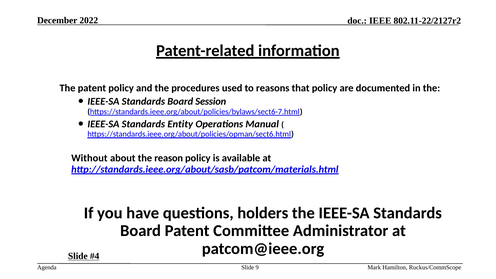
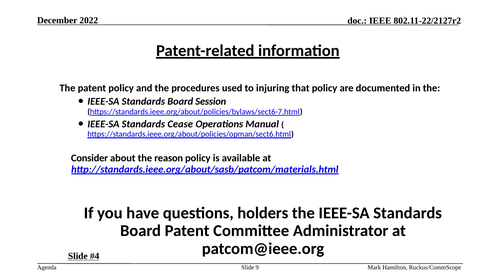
reasons: reasons -> injuring (273, 88)
Entity: Entity -> Cease (180, 124)
Without: Without -> Consider (90, 158)
